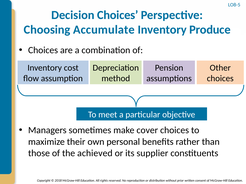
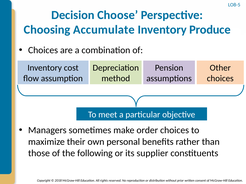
Decision Choices: Choices -> Choose (118, 15)
cover: cover -> order (147, 131)
achieved: achieved -> following (95, 153)
